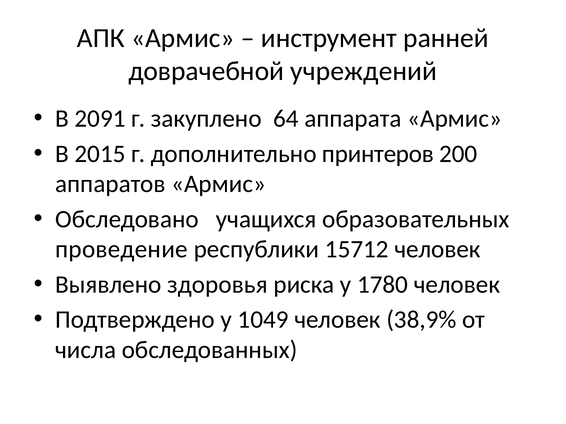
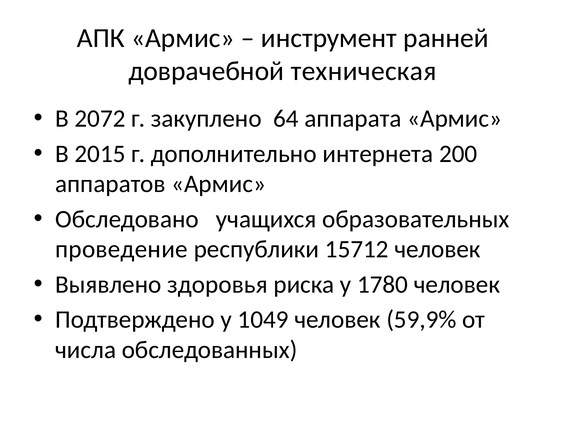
учреждений: учреждений -> техническая (364, 71)
2091: 2091 -> 2072 (100, 119)
принтеров: принтеров -> интернета (378, 154)
38,9%: 38,9% -> 59,9% (421, 320)
